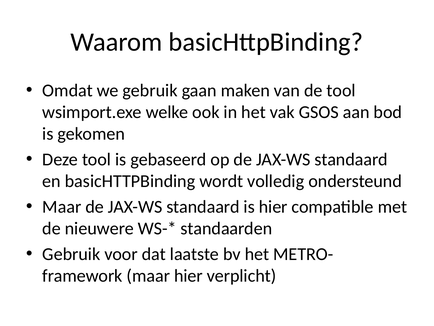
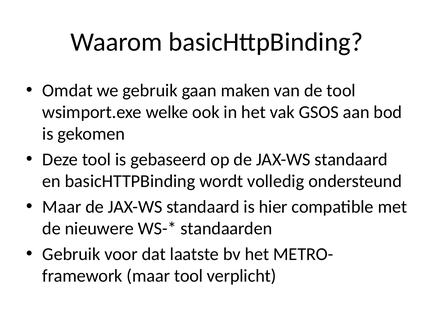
maar hier: hier -> tool (189, 275)
